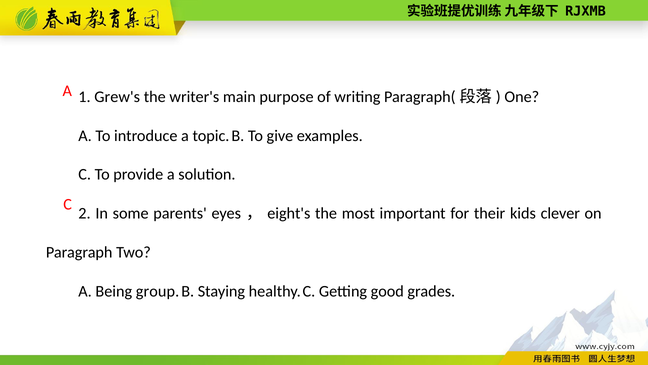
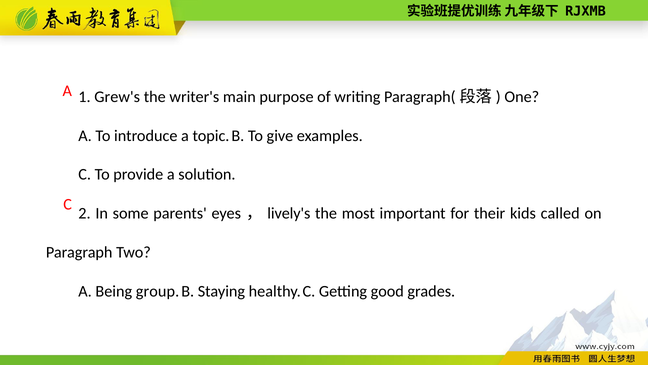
eight's: eight's -> lively's (289, 213)
clever: clever -> called (560, 213)
